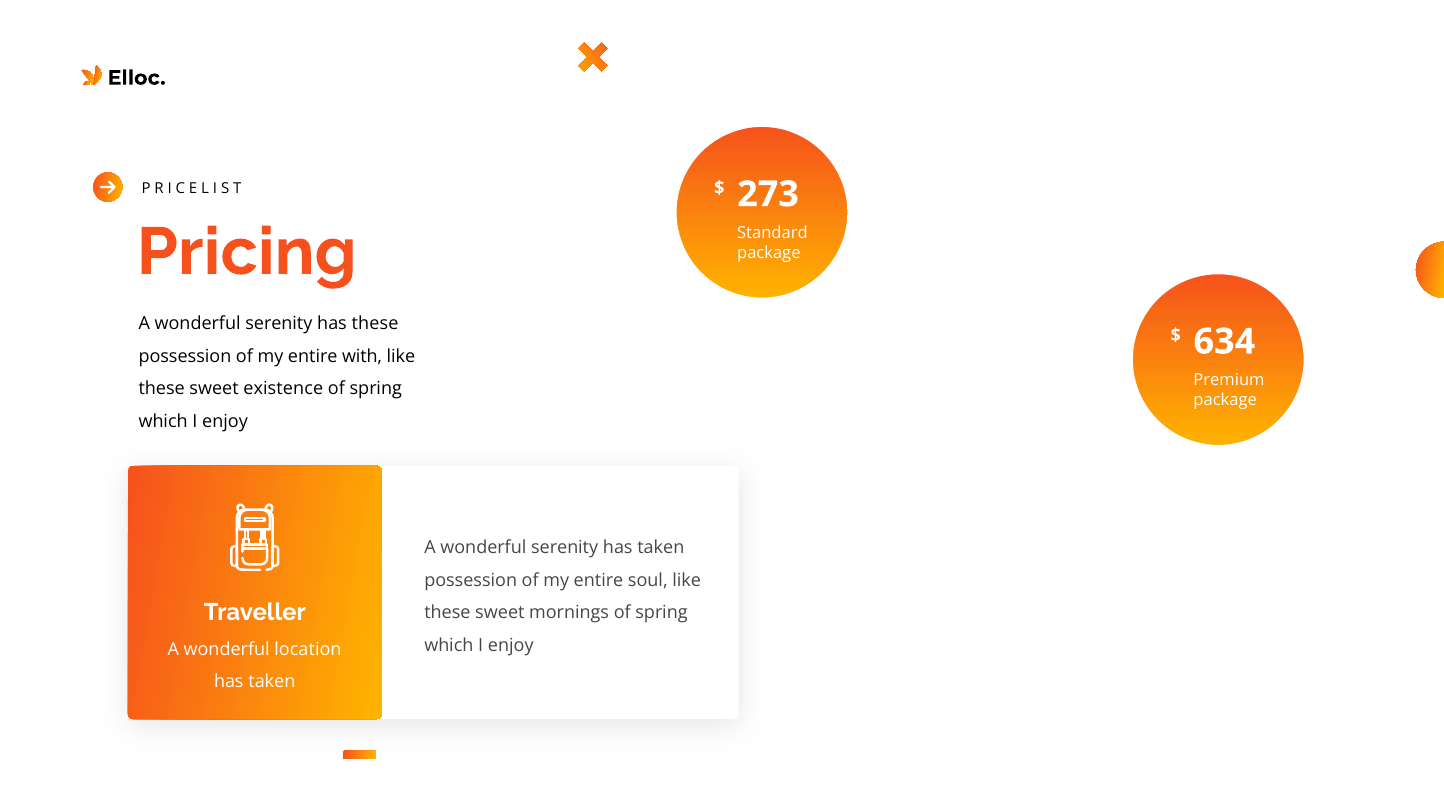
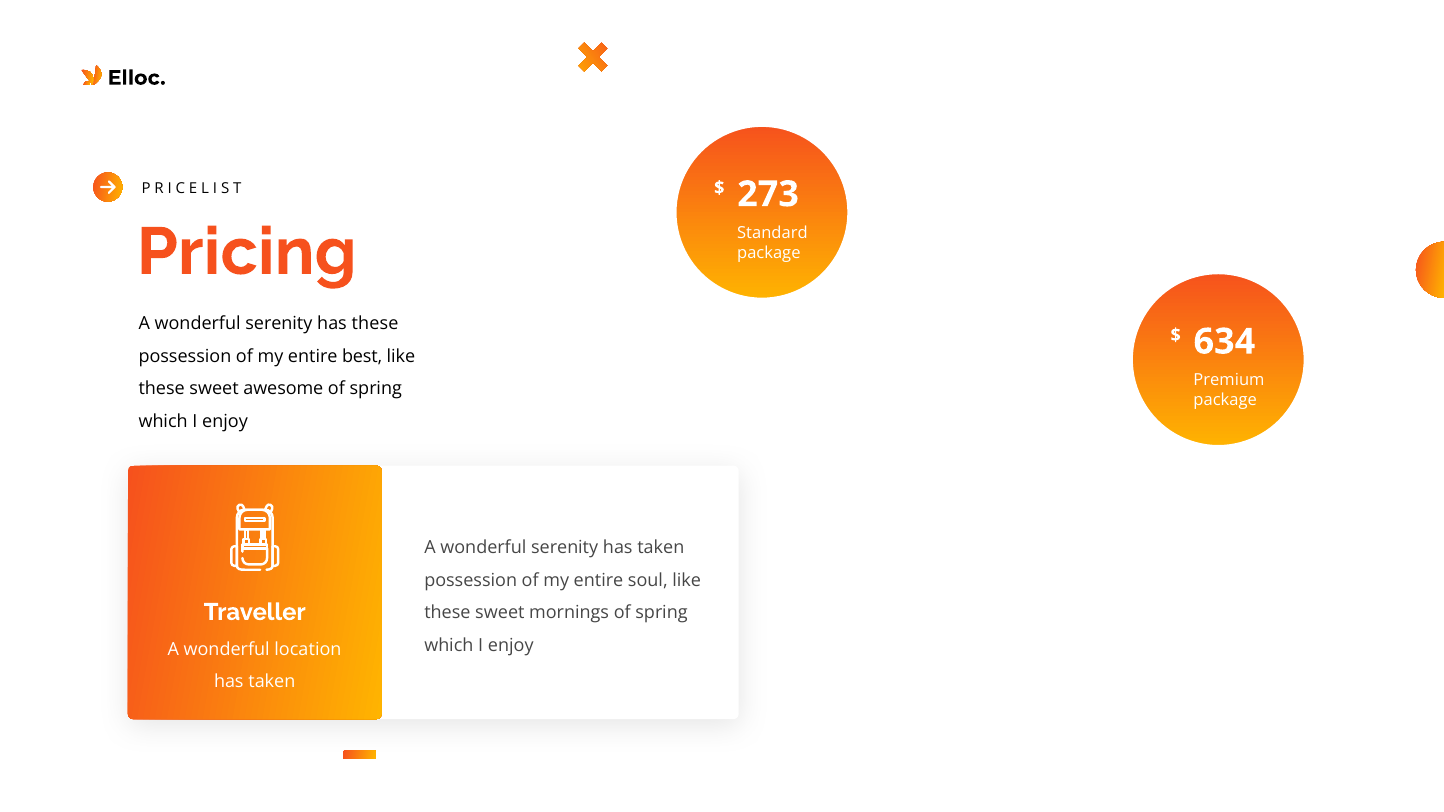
with: with -> best (362, 356)
existence: existence -> awesome (283, 389)
